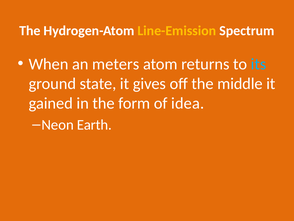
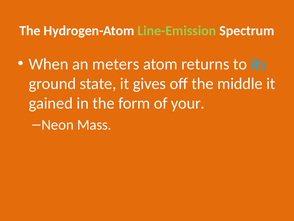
Line-Emission colour: yellow -> light green (177, 31)
idea: idea -> your (188, 103)
Earth: Earth -> Mass (94, 124)
